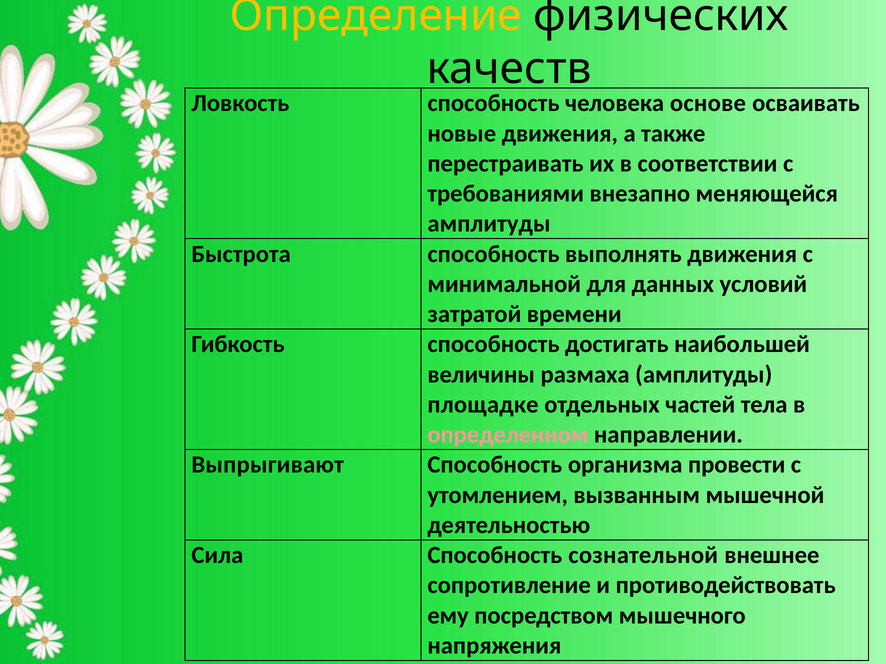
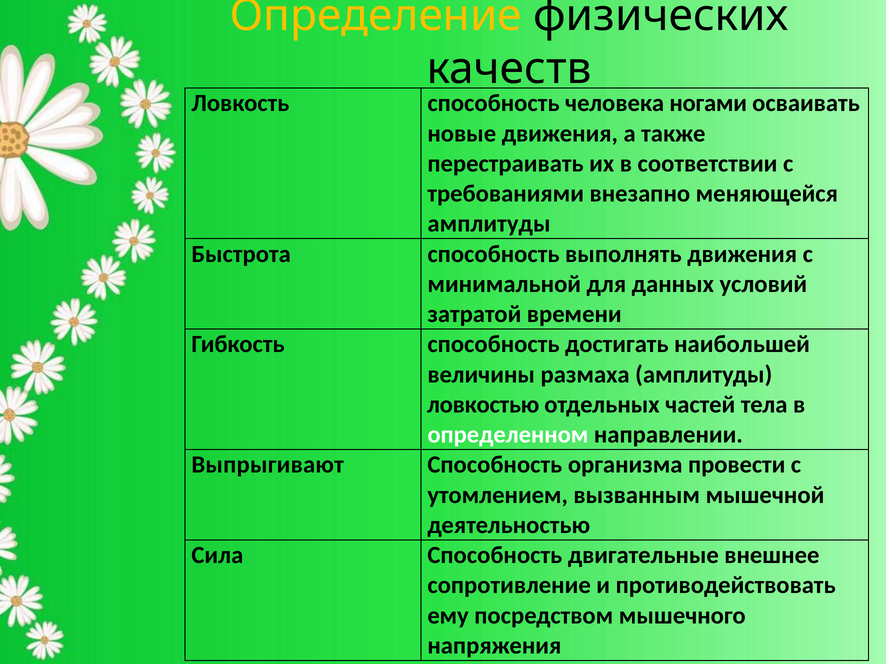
основе: основе -> ногами (708, 103)
площадке: площадке -> ловкостью (483, 405)
определенном colour: pink -> white (508, 435)
сознательной: сознательной -> двигательные (643, 556)
